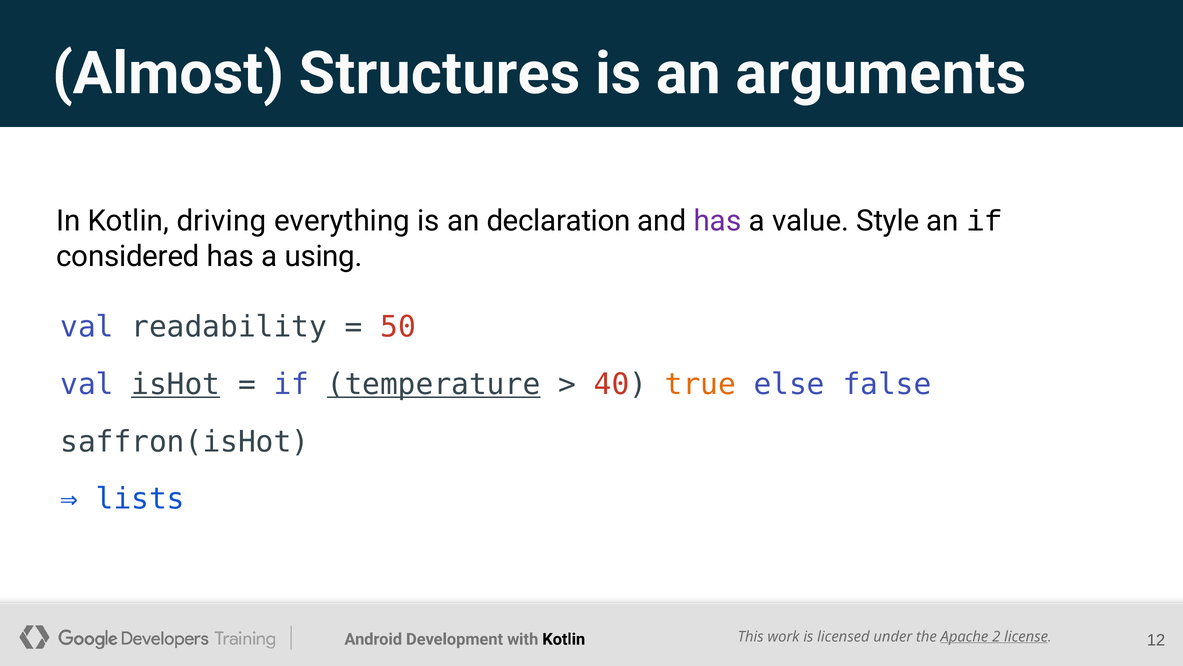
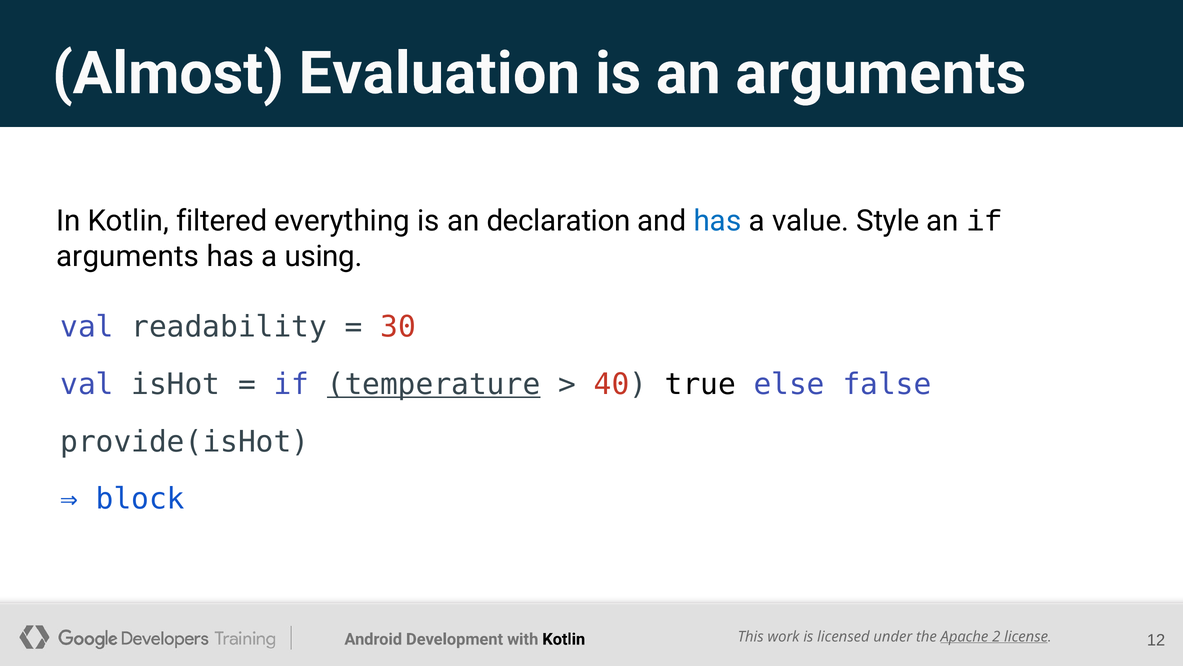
Structures: Structures -> Evaluation (439, 74)
driving: driving -> filtered (222, 221)
has colour: purple -> blue (717, 221)
considered: considered -> arguments (128, 256)
50: 50 -> 30 (398, 327)
isHot underline: present -> none (176, 384)
true colour: orange -> black (700, 384)
saffron(isHot: saffron(isHot -> provide(isHot (185, 441)
lists: lists -> block (140, 499)
